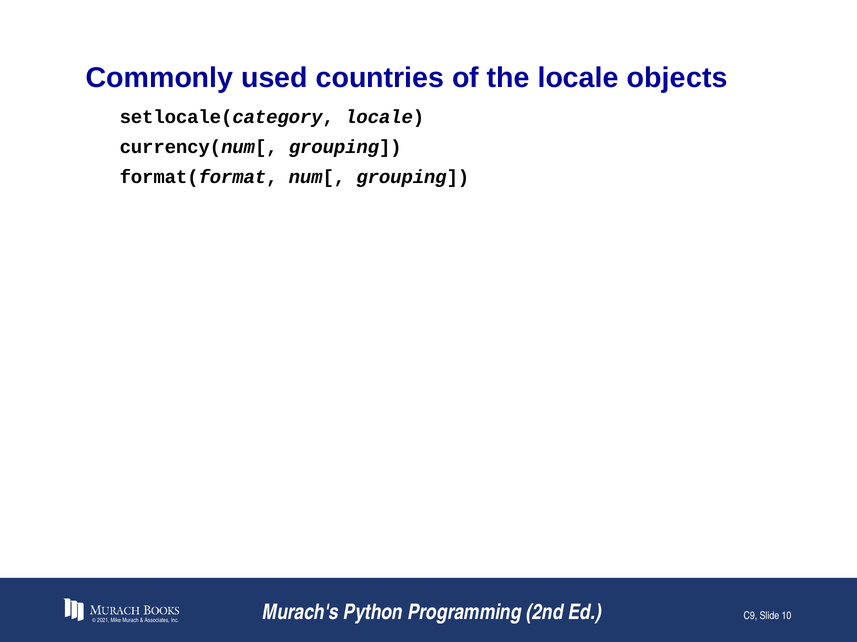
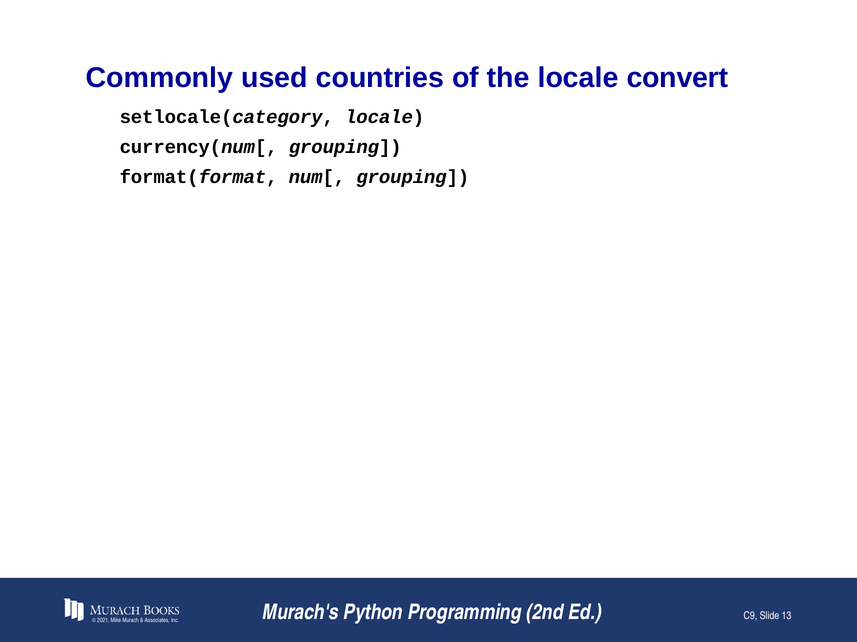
objects: objects -> convert (677, 78)
10: 10 -> 13 (786, 617)
